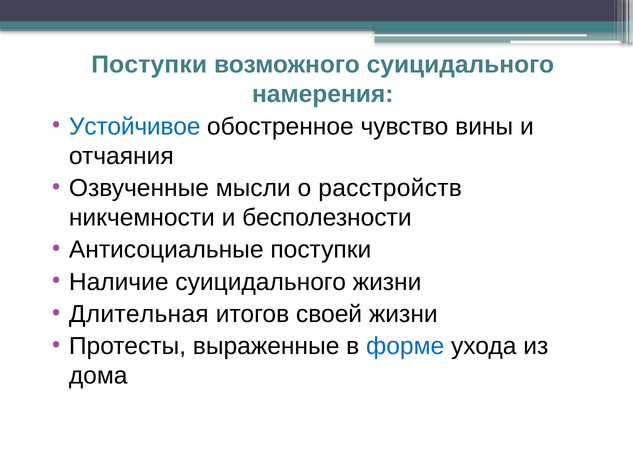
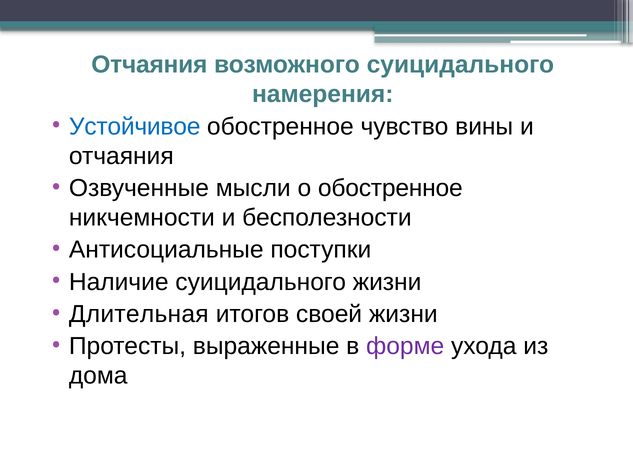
Поступки: Поступки -> Отчаяния (149, 65)
о расстройств: расстройств -> обостренное (390, 188)
форме colour: blue -> purple (405, 347)
